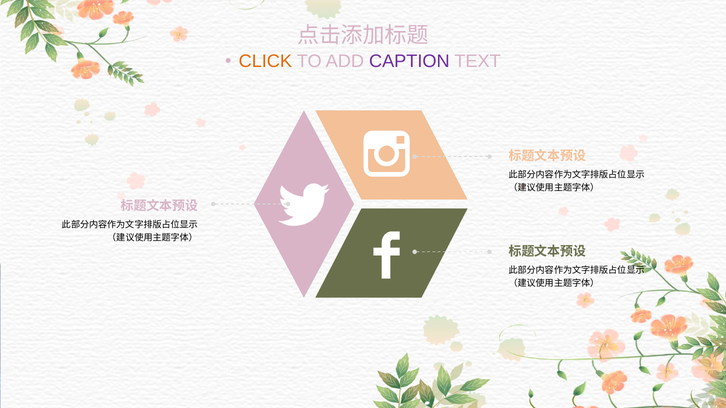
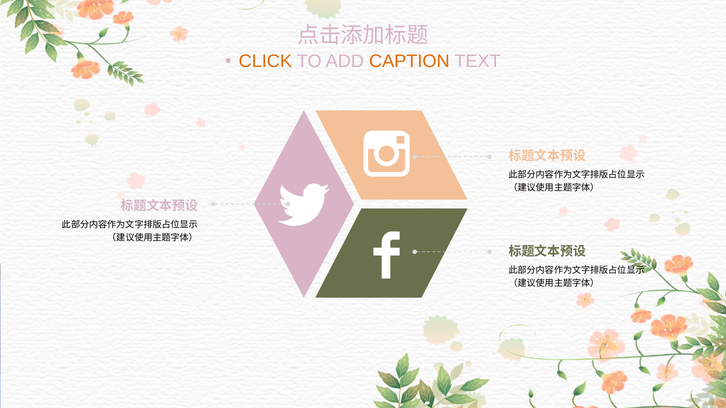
CAPTION colour: purple -> orange (409, 62)
